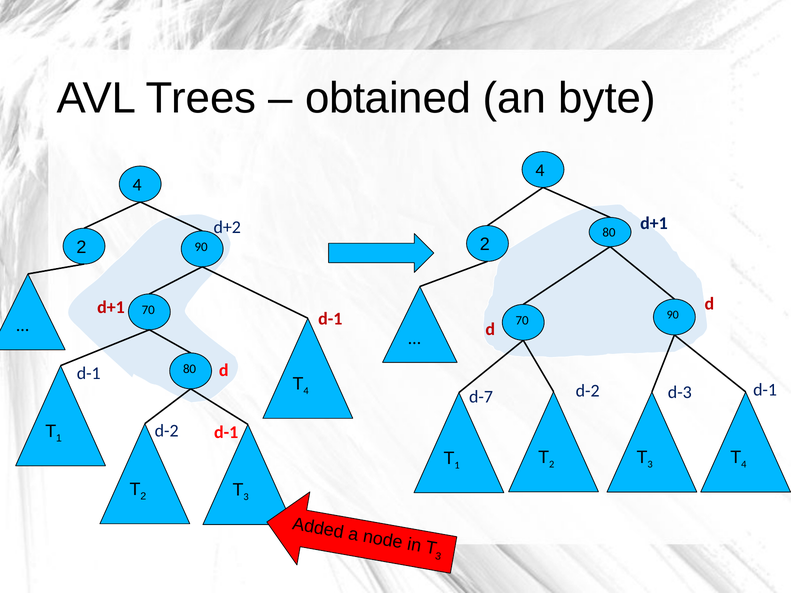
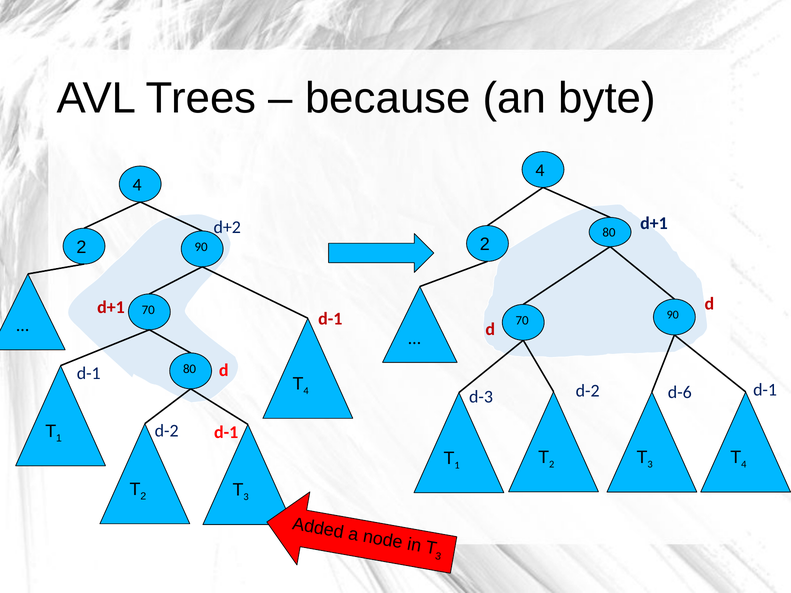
obtained: obtained -> because (388, 98)
d-3: d-3 -> d-6 (680, 393)
d-7: d-7 -> d-3 (481, 397)
